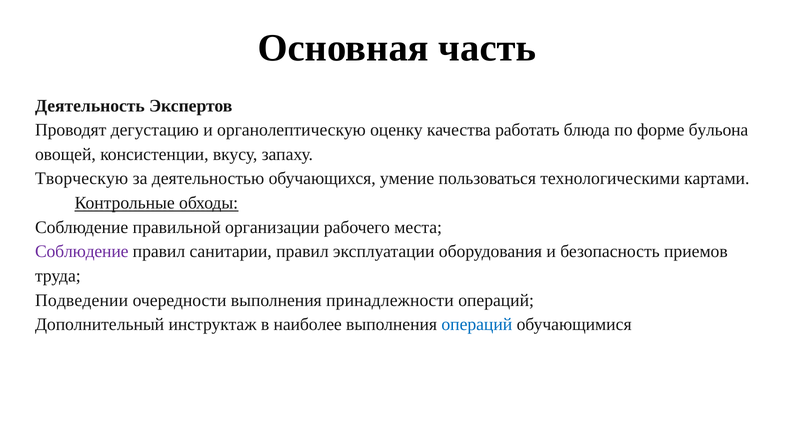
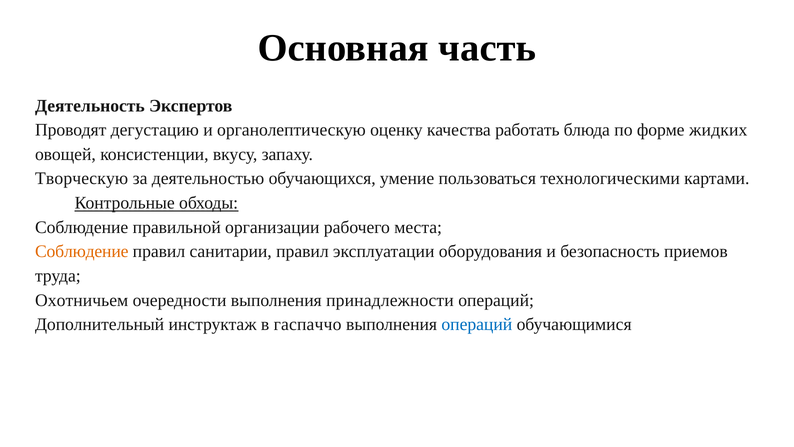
бульона: бульона -> жидких (718, 130)
Соблюдение colour: purple -> orange (82, 251)
Подведении: Подведении -> Охотничьем (82, 300)
наиболее: наиболее -> гаспаччо (308, 324)
